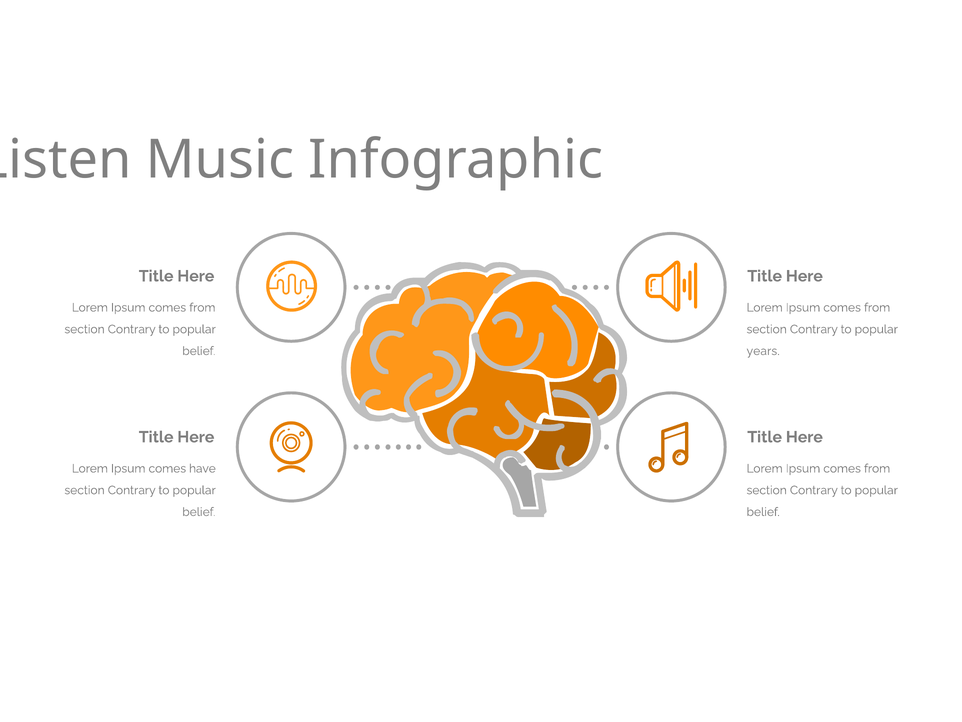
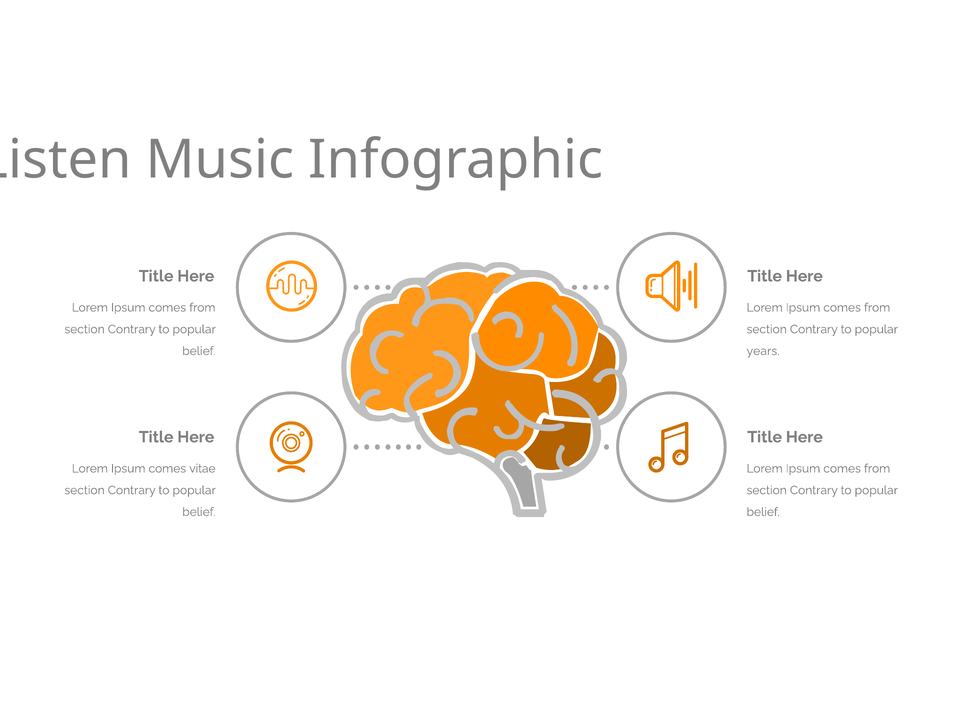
have: have -> vitae (202, 468)
